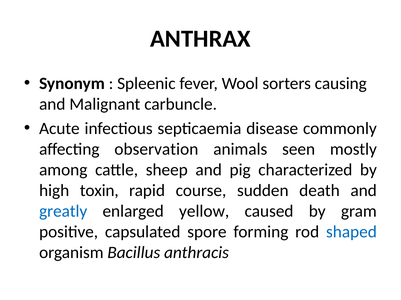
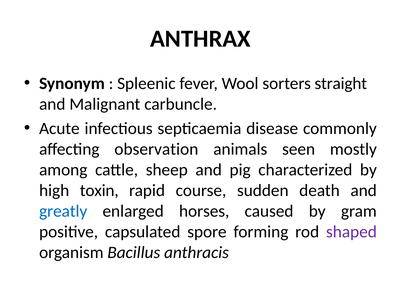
causing: causing -> straight (341, 84)
yellow: yellow -> horses (204, 212)
shaped colour: blue -> purple (351, 232)
